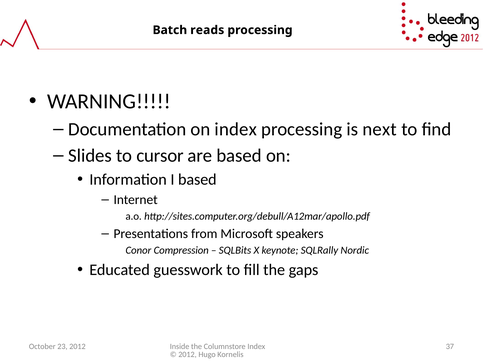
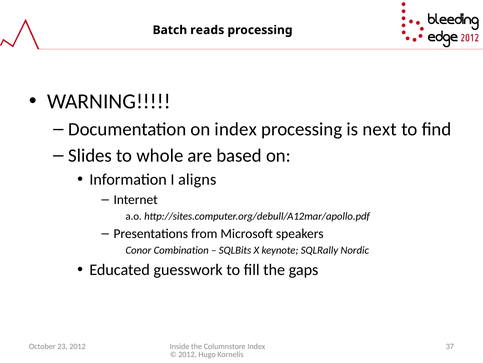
cursor: cursor -> whole (160, 155)
I based: based -> aligns (197, 179)
Compression: Compression -> Combination (181, 250)
